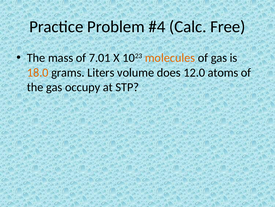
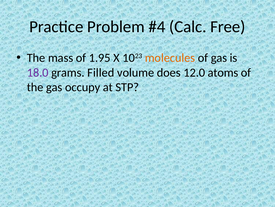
7.01: 7.01 -> 1.95 (100, 58)
18.0 colour: orange -> purple (38, 72)
Liters: Liters -> Filled (101, 72)
